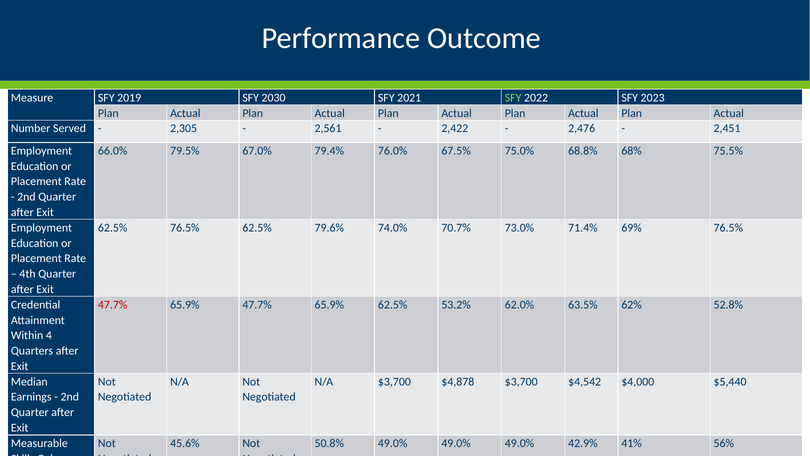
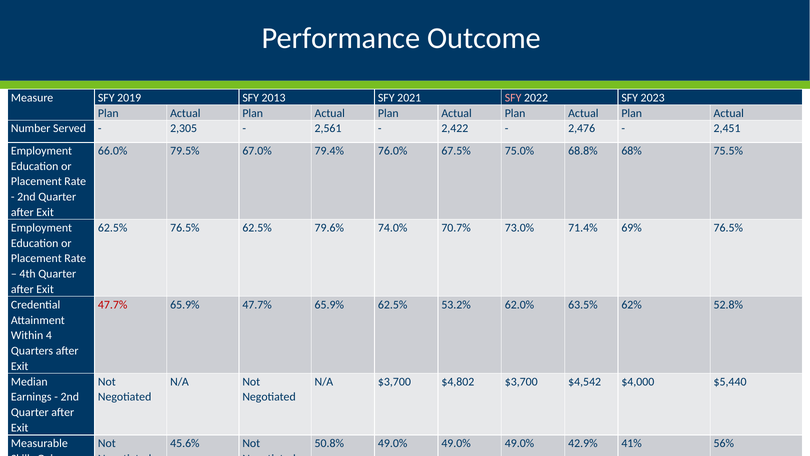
2030: 2030 -> 2013 (274, 98)
SFY colour: light green -> pink (513, 98)
$4,878: $4,878 -> $4,802 (458, 381)
